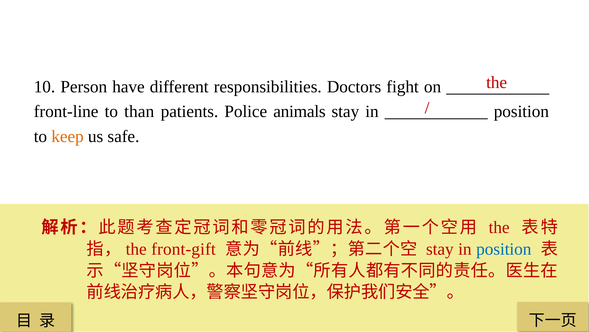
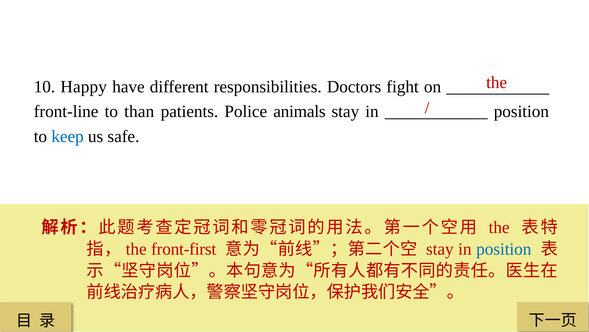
Person: Person -> Happy (84, 87)
keep colour: orange -> blue (68, 136)
front-gift: front-gift -> front-first (184, 249)
